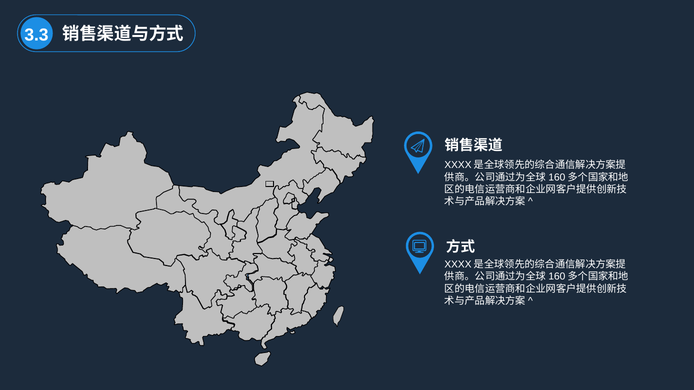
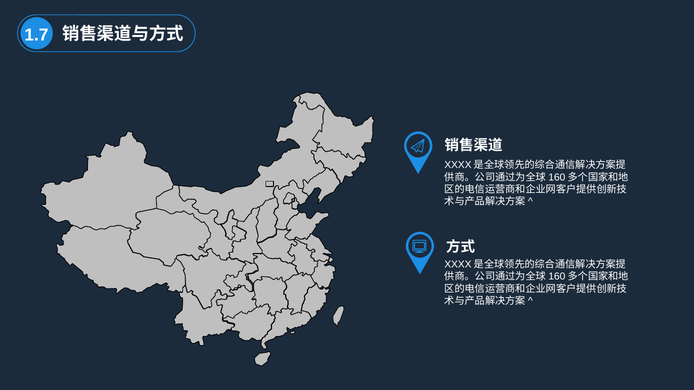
3.3: 3.3 -> 1.7 (36, 35)
